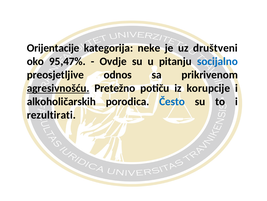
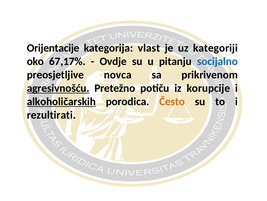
neke: neke -> vlast (149, 48)
društveni: društveni -> kategoriji (215, 48)
95,47%: 95,47% -> 67,17% (67, 61)
odnos: odnos -> novca (118, 75)
alkoholičarskih underline: none -> present (61, 101)
Često colour: blue -> orange (172, 101)
